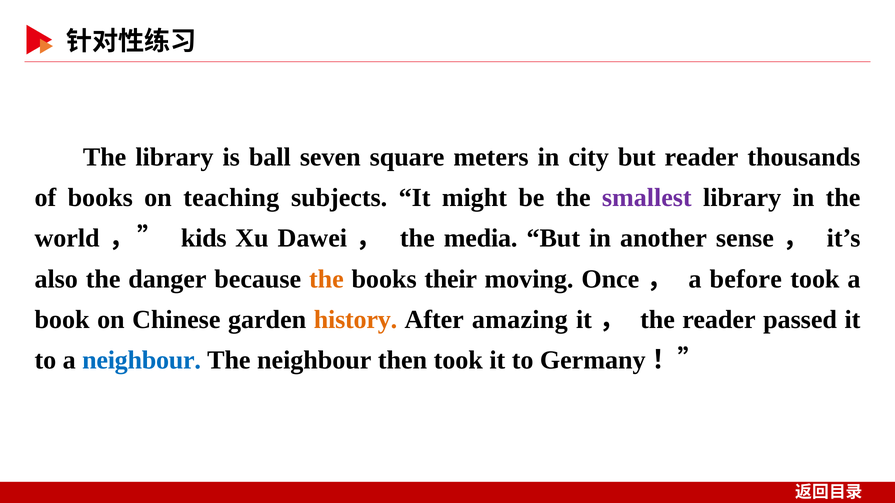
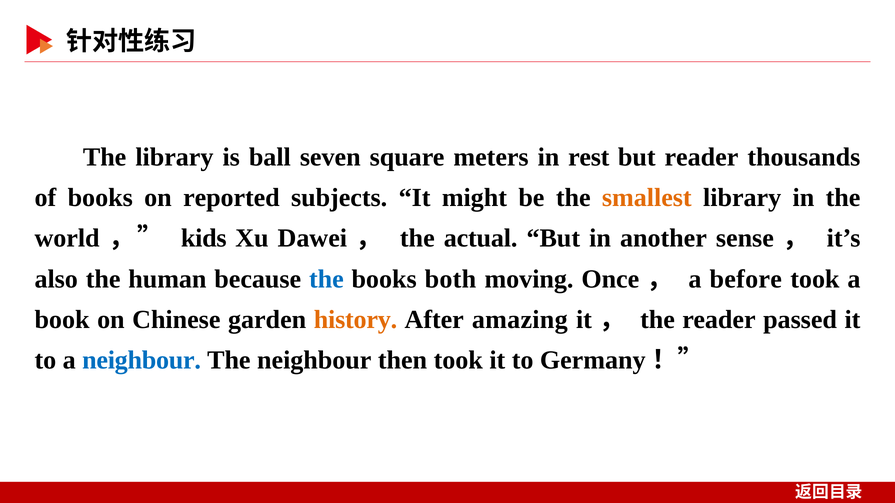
city: city -> rest (589, 157)
teaching: teaching -> reported (231, 198)
smallest colour: purple -> orange (647, 198)
media: media -> actual (481, 238)
danger: danger -> human (167, 279)
the colour: orange -> blue (326, 279)
their: their -> both (450, 279)
